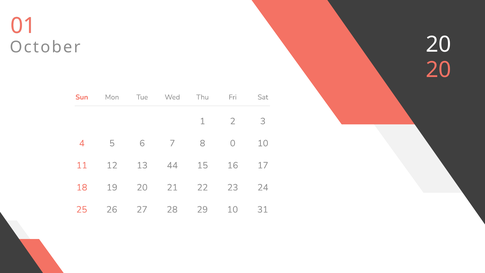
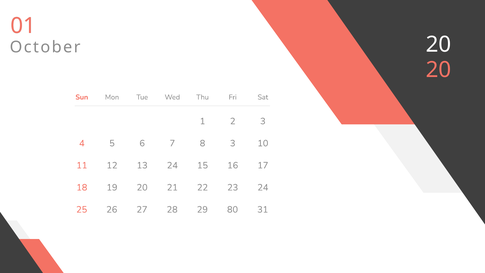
8 0: 0 -> 3 (233, 143)
13 44: 44 -> 24 (172, 165)
29 10: 10 -> 80 (233, 209)
